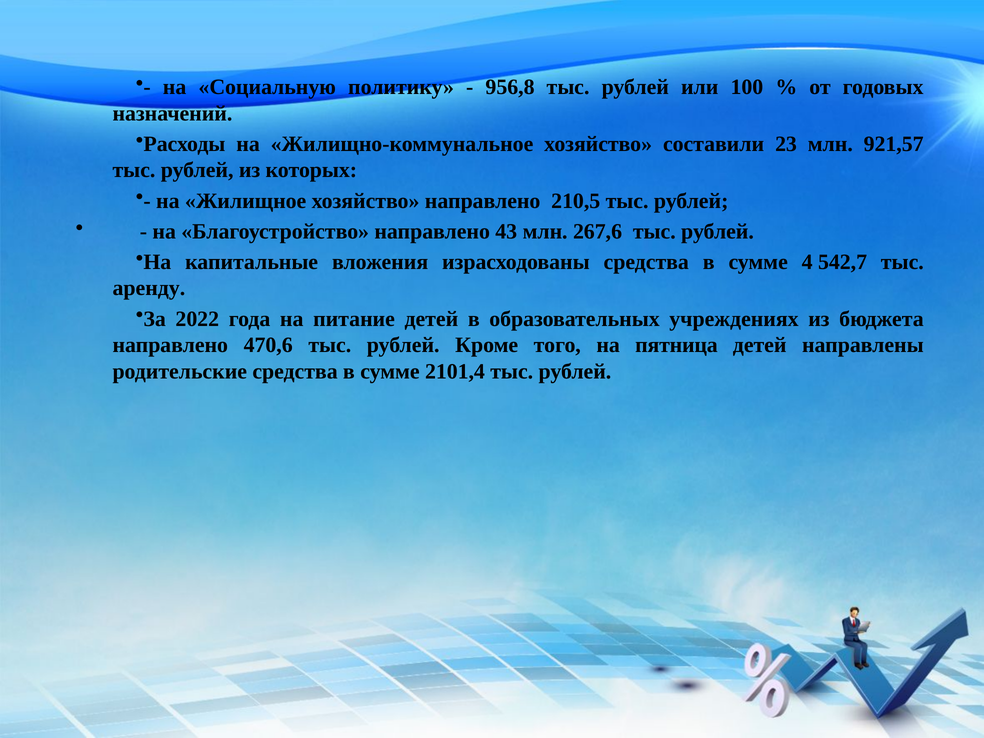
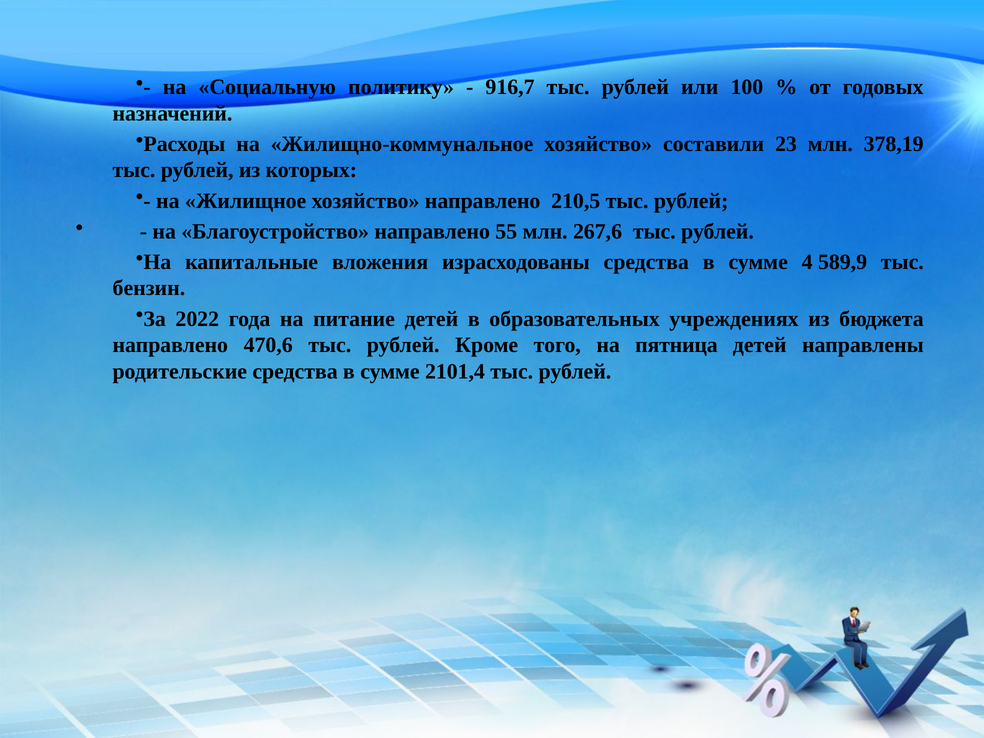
956,8: 956,8 -> 916,7 (510, 87)
921,57: 921,57 -> 378,19 (894, 144)
43: 43 -> 55 (506, 231)
542,7: 542,7 -> 589,9 (843, 262)
аренду: аренду -> бензин (149, 288)
